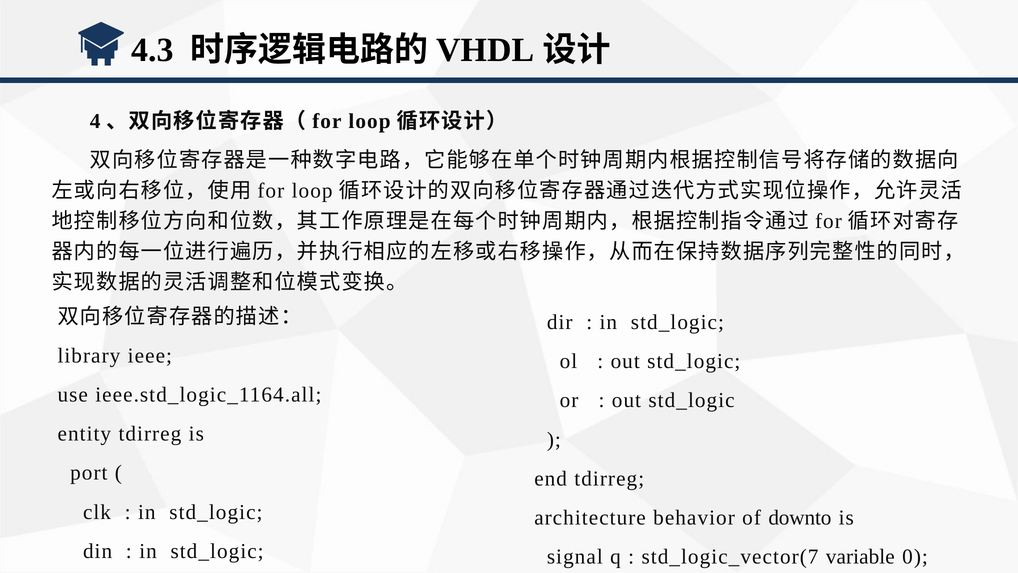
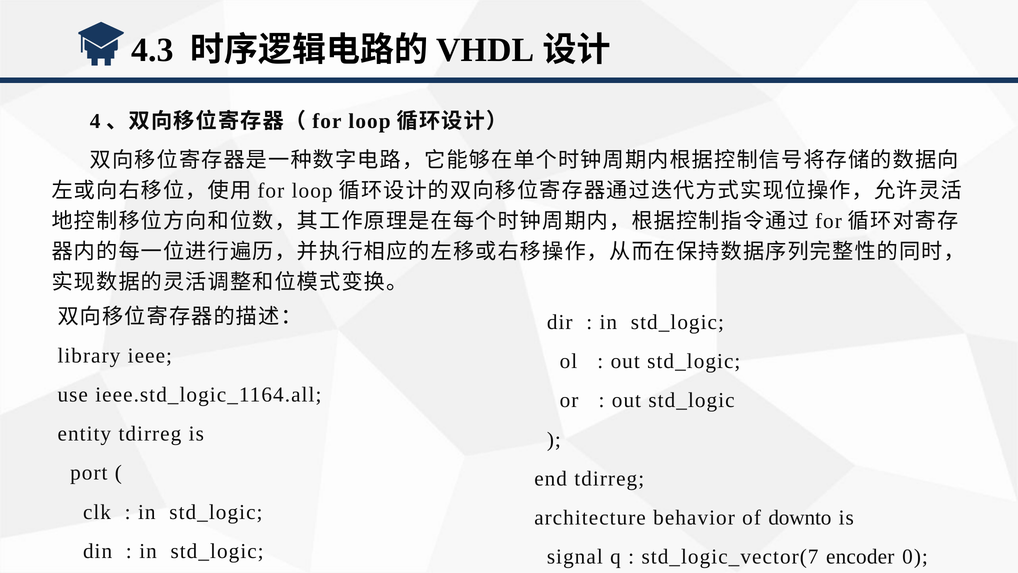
variable: variable -> encoder (860, 556)
